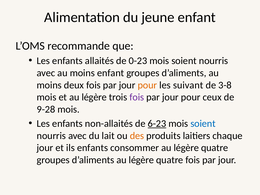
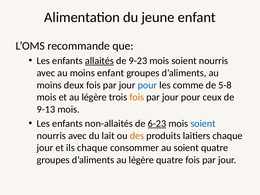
allaités underline: none -> present (99, 61)
0-23: 0-23 -> 9-23 (138, 61)
pour colour: orange -> blue (147, 85)
suivant: suivant -> comme (188, 85)
3-8: 3-8 -> 5-8 (225, 85)
fois colour: purple -> orange (137, 97)
9-28: 9-28 -> 9-13 (46, 109)
ils enfants: enfants -> chaque (92, 148)
consommer au légère: légère -> soient (186, 148)
